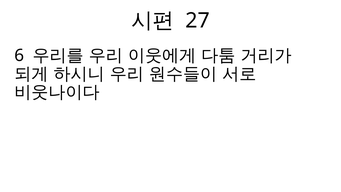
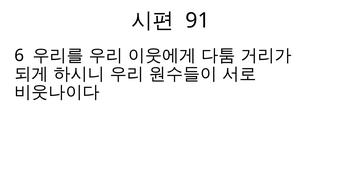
27: 27 -> 91 (198, 21)
